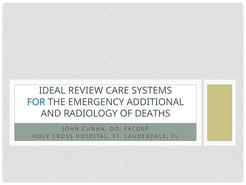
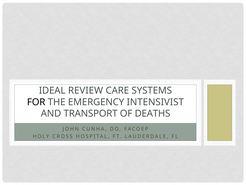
FOR colour: blue -> black (36, 102)
ADDITIONAL: ADDITIONAL -> INTENSIVIST (155, 102)
RADIOLOGY: RADIOLOGY -> TRANSPORT (91, 113)
